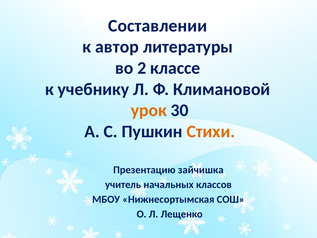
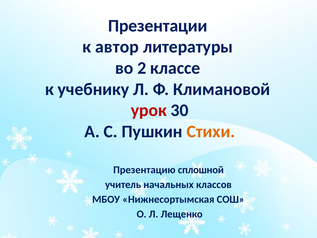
Составлении: Составлении -> Презентации (158, 26)
урок colour: orange -> red (149, 110)
зайчишка: зайчишка -> сплошной (201, 170)
